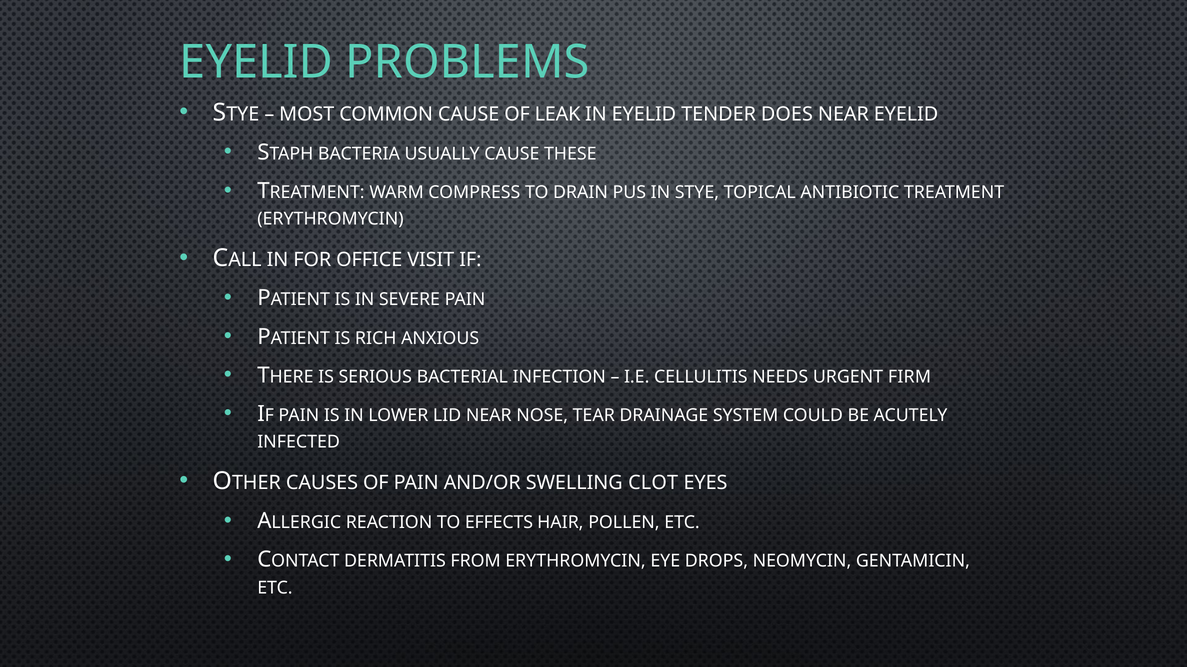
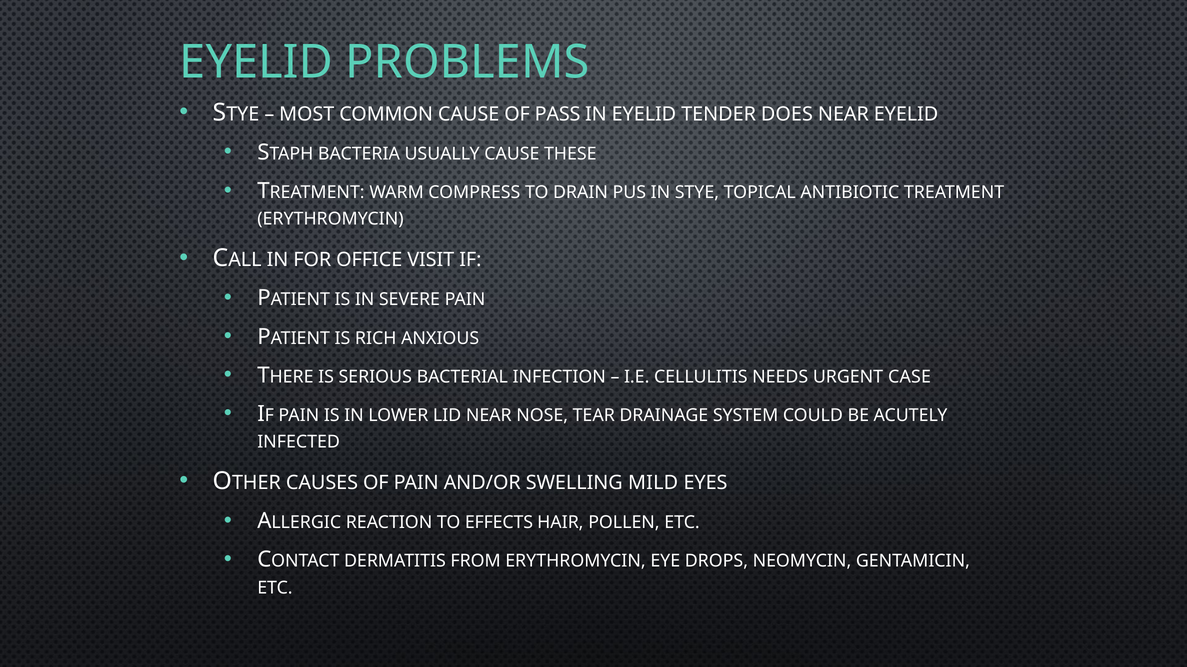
LEAK: LEAK -> PASS (558, 114)
FIRM: FIRM -> CASE (910, 377)
CLOT: CLOT -> MILD (653, 483)
